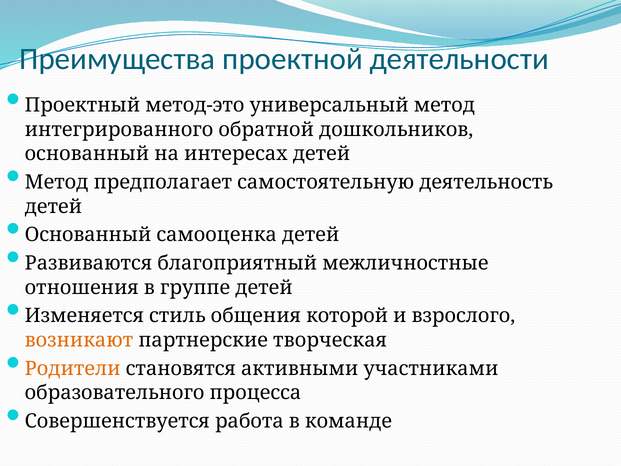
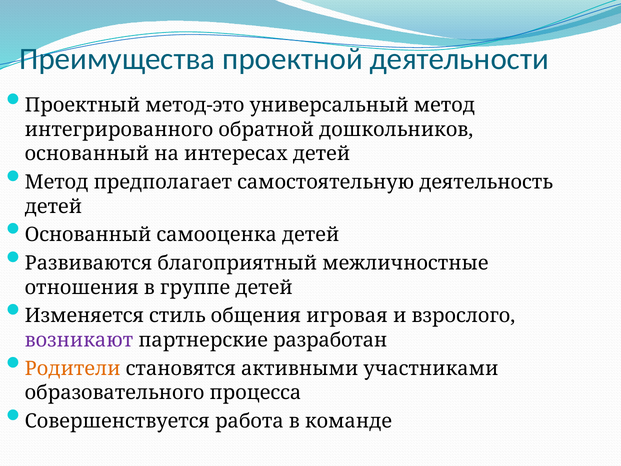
которой: которой -> игровая (347, 316)
возникают colour: orange -> purple (79, 340)
творческая: творческая -> разработан (330, 340)
